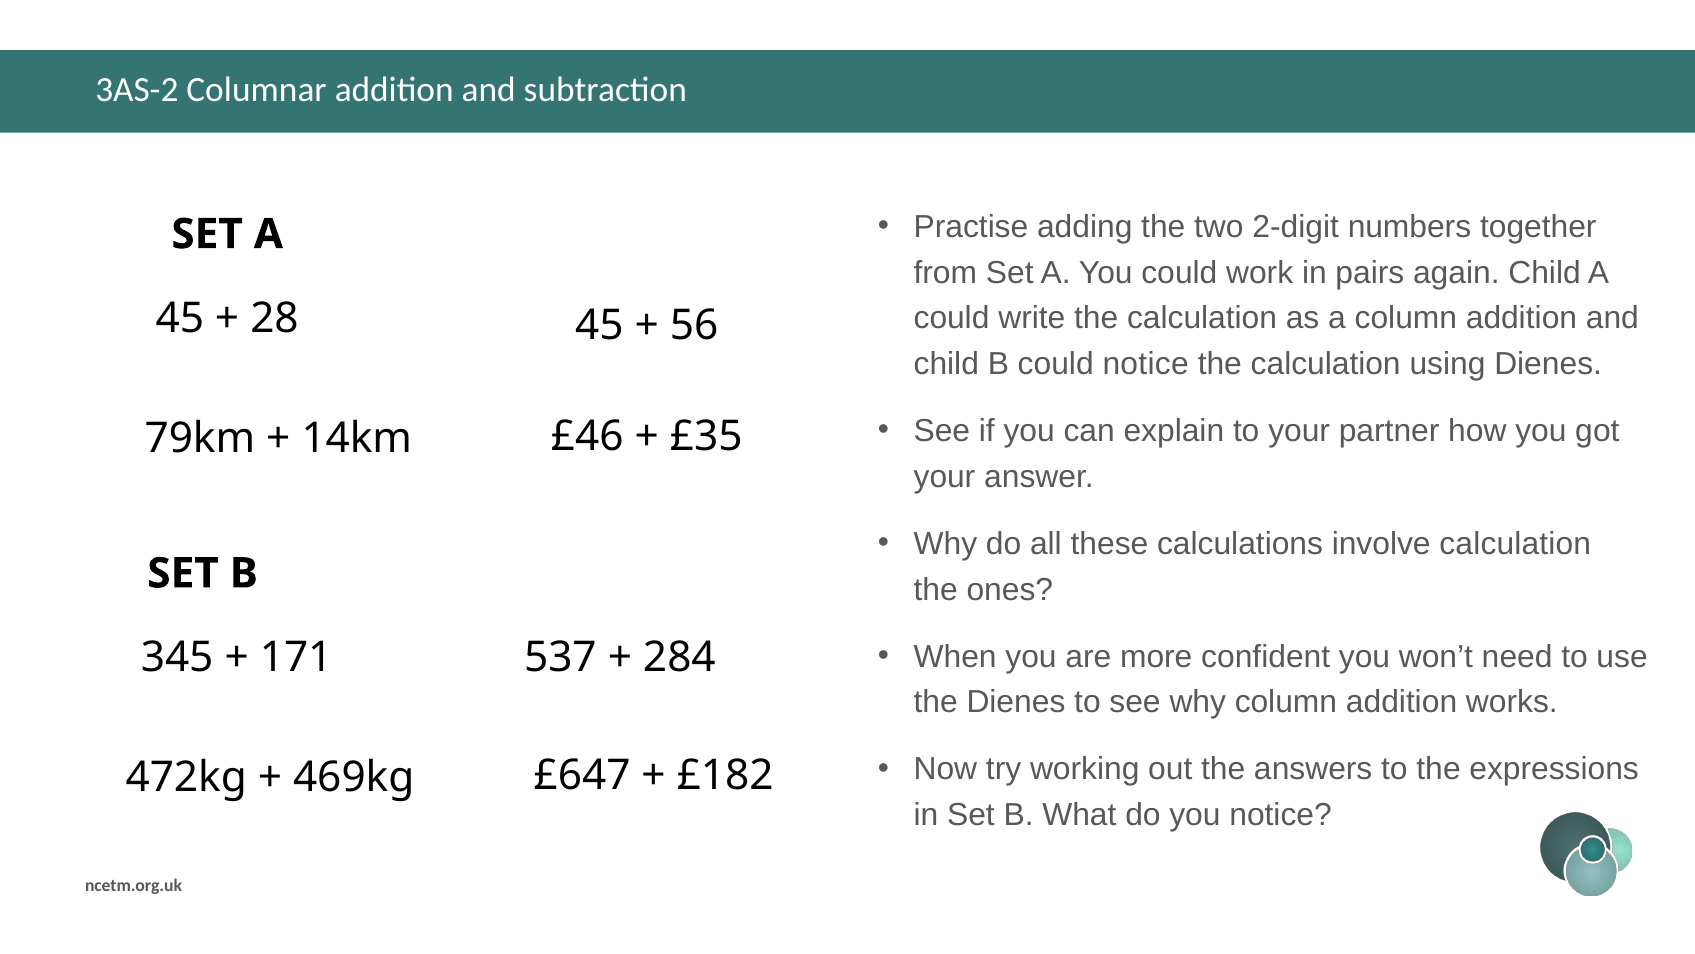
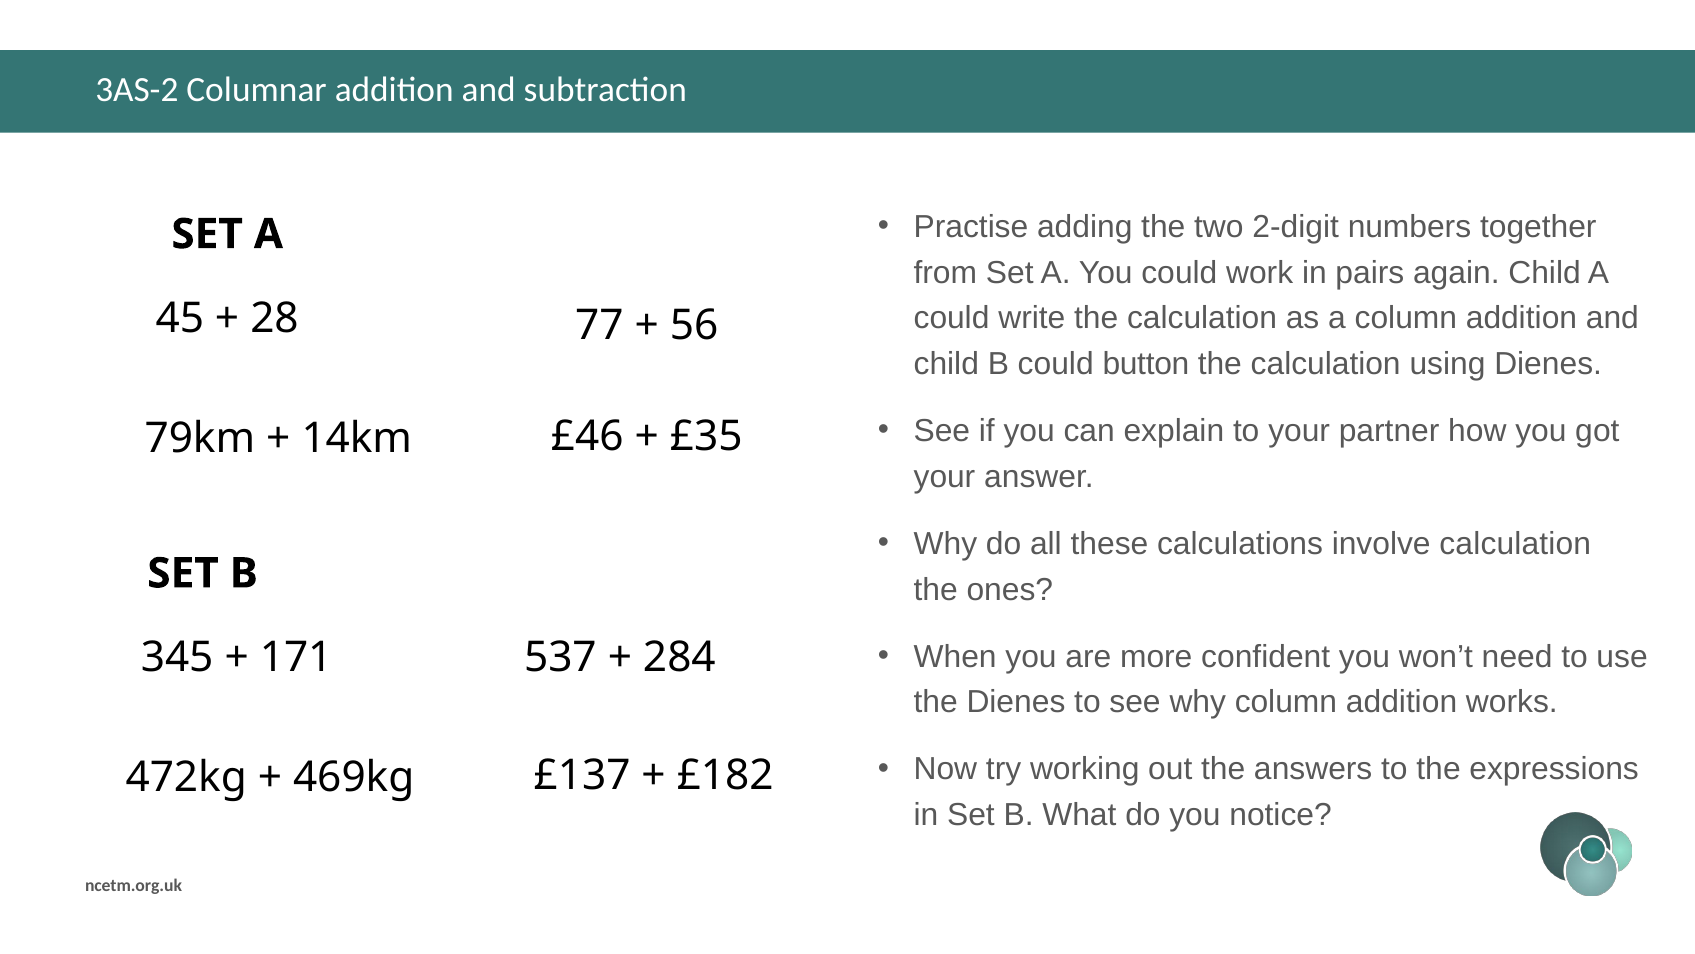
28 45: 45 -> 77 (599, 326)
could notice: notice -> button (1146, 364)
£647: £647 -> £137 (582, 775)
